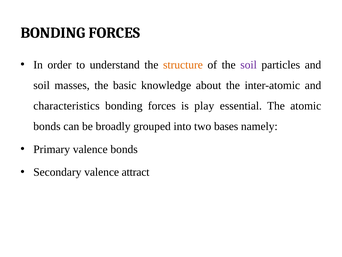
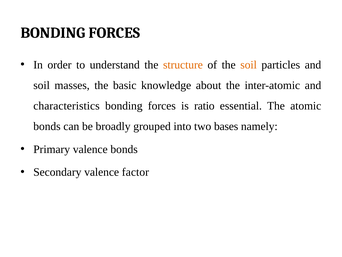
soil colour: purple -> orange (249, 65)
play: play -> ratio (204, 106)
attract: attract -> factor (135, 172)
